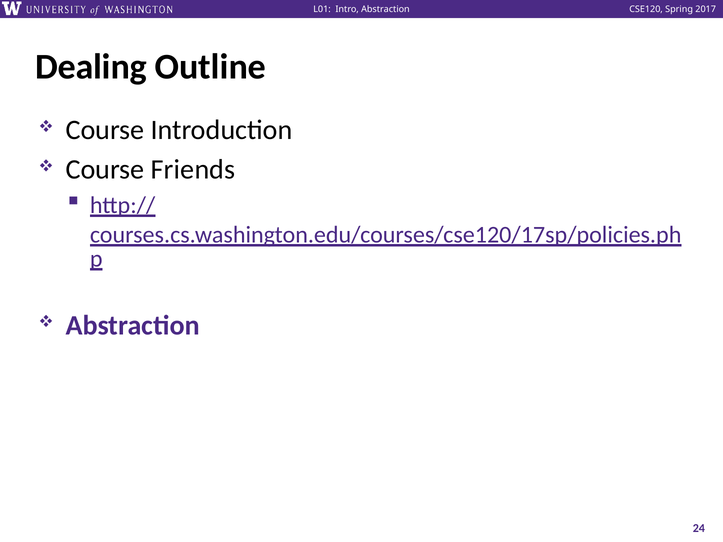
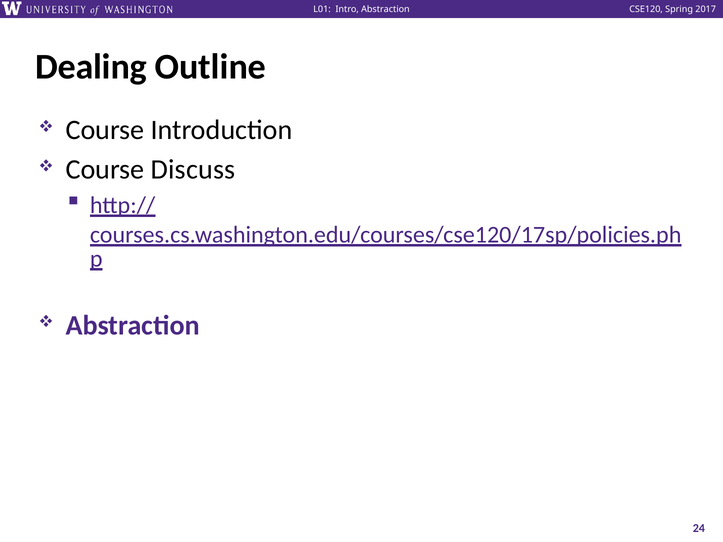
Friends: Friends -> Discuss (193, 170)
